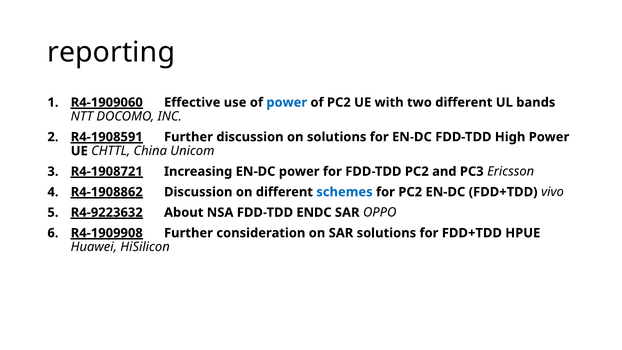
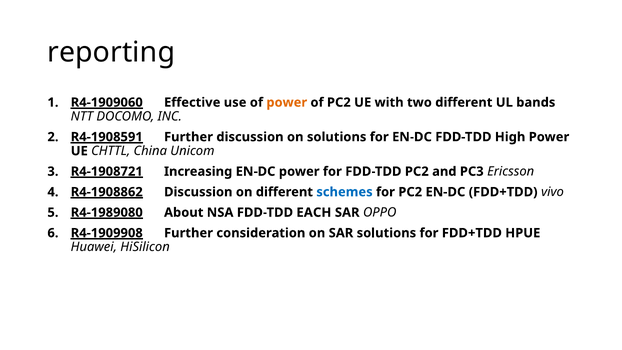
power colour: blue -> orange (287, 102)
R4-9223632: R4-9223632 -> R4-1989080 (107, 212)
ENDC: ENDC -> EACH (314, 212)
